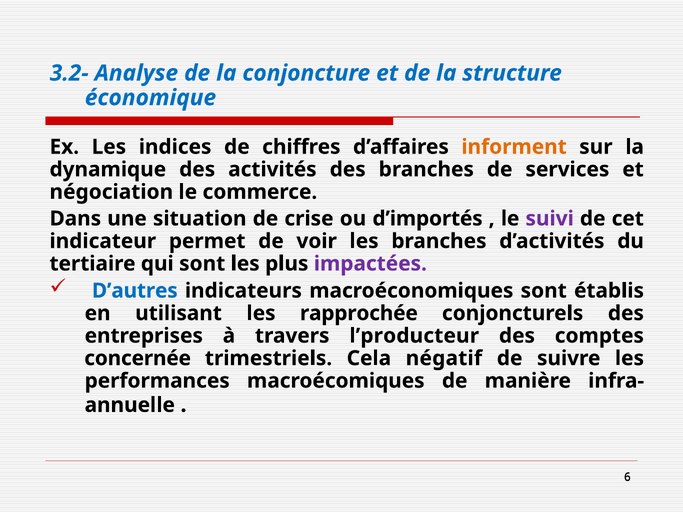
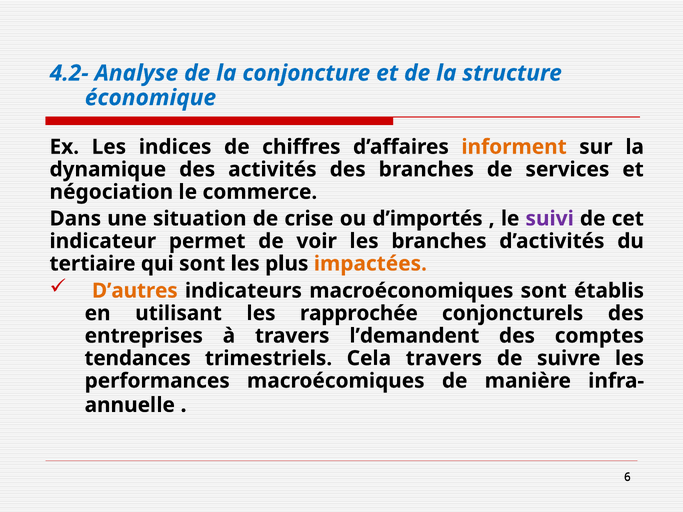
3.2-: 3.2- -> 4.2- (69, 73)
impactées colour: purple -> orange (370, 264)
D’autres colour: blue -> orange (135, 291)
l’producteur: l’producteur -> l’demandent (414, 336)
concernée: concernée -> tendances (138, 358)
Cela négatif: négatif -> travers (444, 358)
